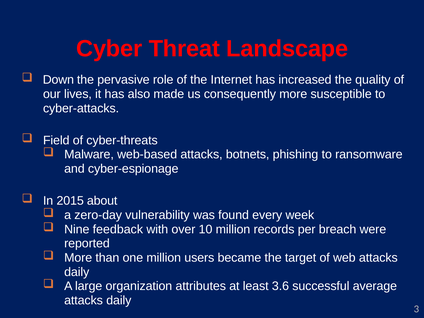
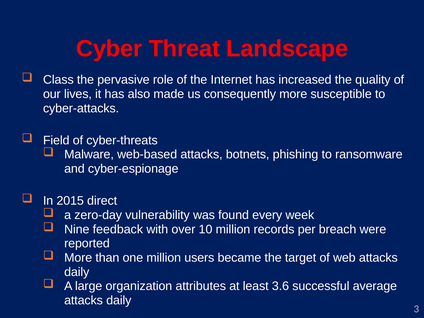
Down: Down -> Class (58, 80)
about: about -> direct (102, 201)
